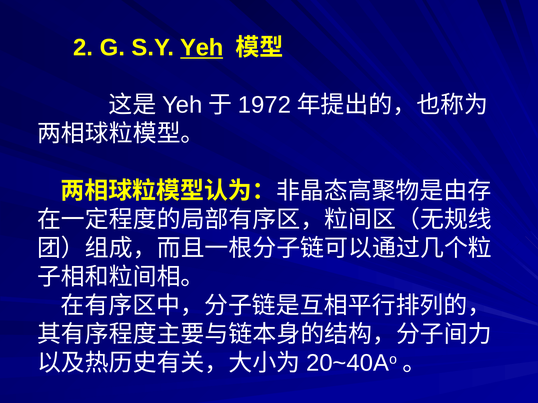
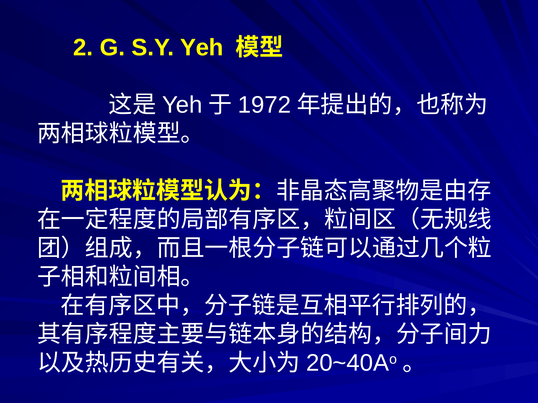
Yeh underline: present -> none (202, 48)
